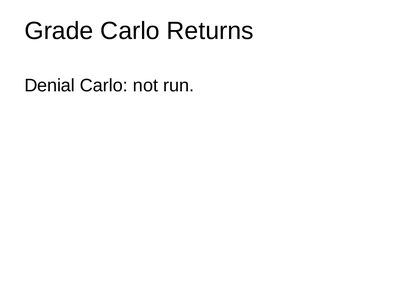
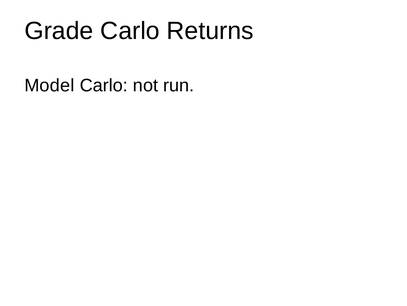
Denial: Denial -> Model (49, 85)
